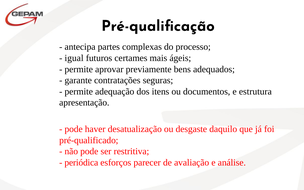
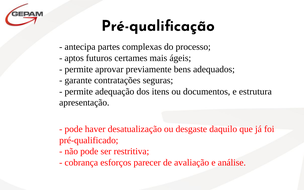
igual: igual -> aptos (74, 58)
periódica: periódica -> cobrança (81, 162)
